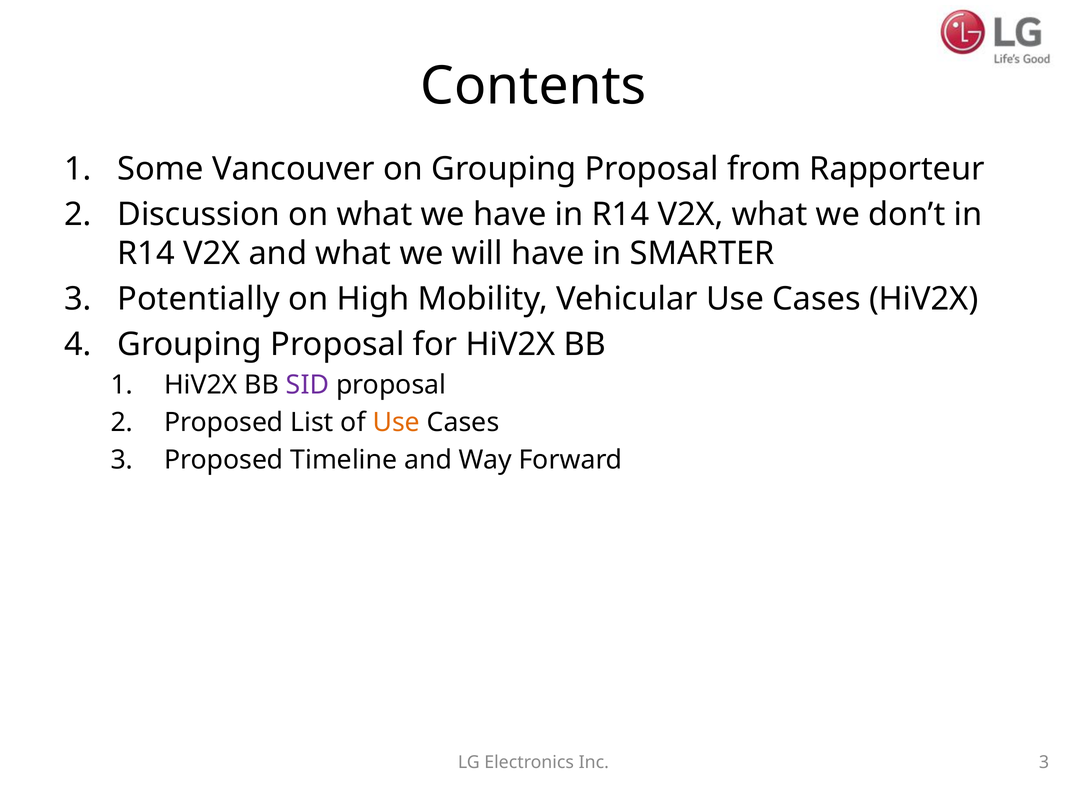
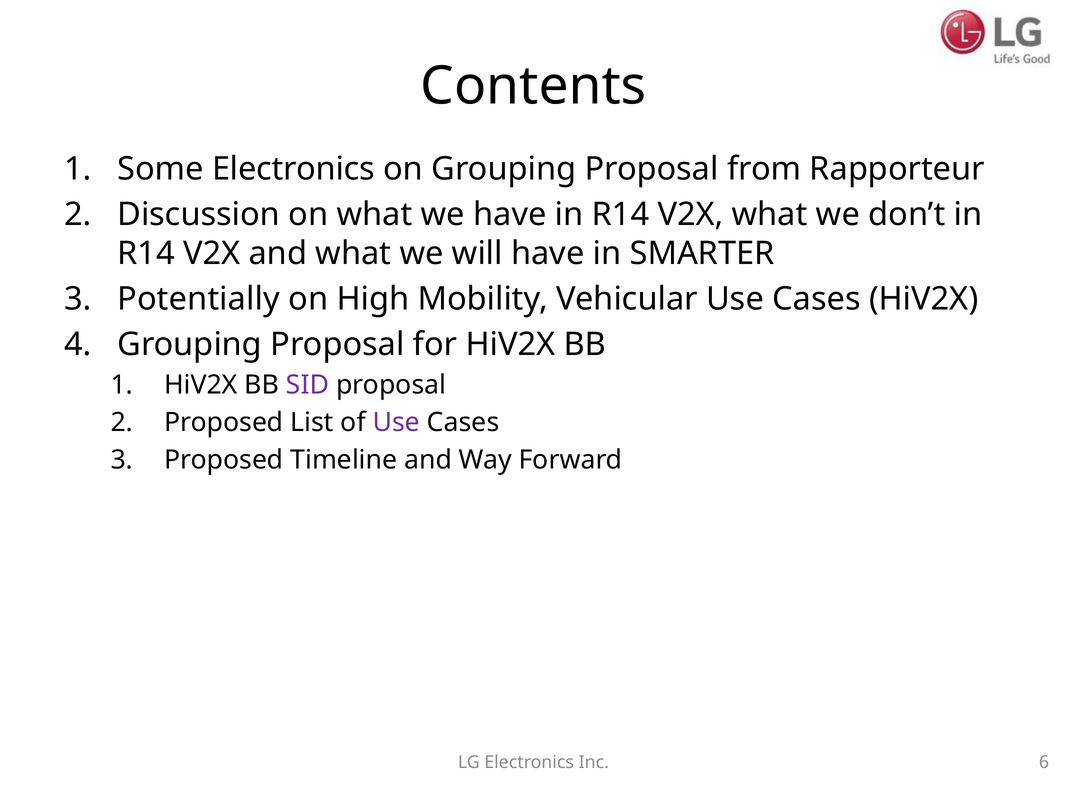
Some Vancouver: Vancouver -> Electronics (294, 169)
Use colour: orange -> purple (396, 423)
Inc 3: 3 -> 6 (1044, 763)
